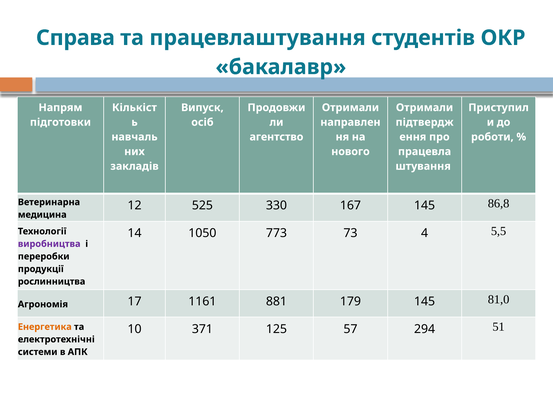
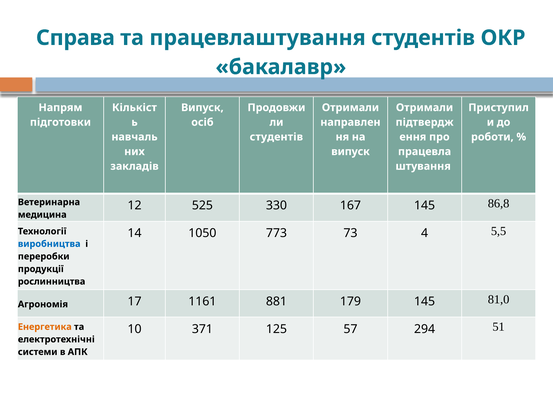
агентство: агентство -> студентів (276, 137)
нового: нового -> випуск (351, 151)
виробництва colour: purple -> blue (49, 244)
